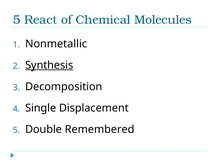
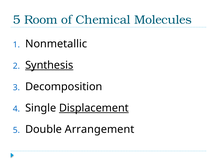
React: React -> Room (41, 20)
Displacement underline: none -> present (94, 108)
Remembered: Remembered -> Arrangement (100, 129)
